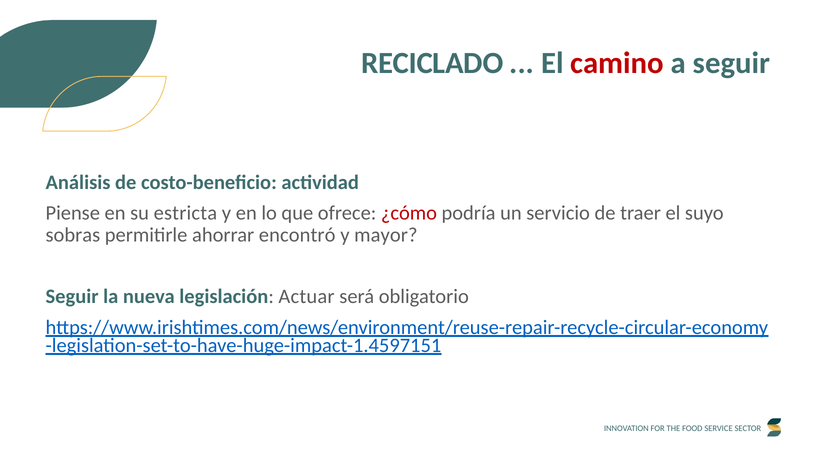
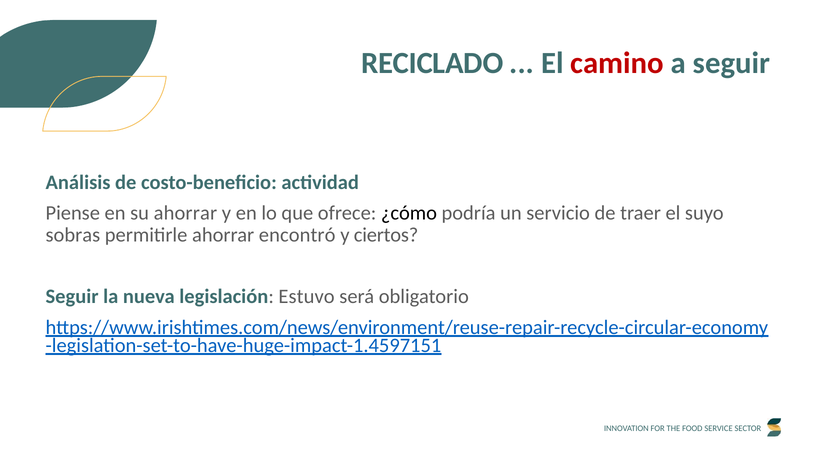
su estricta: estricta -> ahorrar (185, 213)
¿cómo colour: red -> black (409, 213)
mayor: mayor -> ciertos (386, 235)
Actuar: Actuar -> Estuvo (307, 297)
